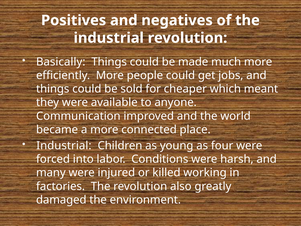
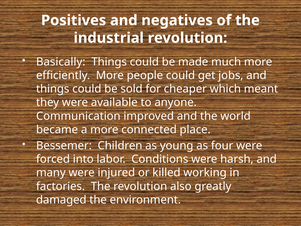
Industrial: Industrial -> Bessemer (64, 145)
